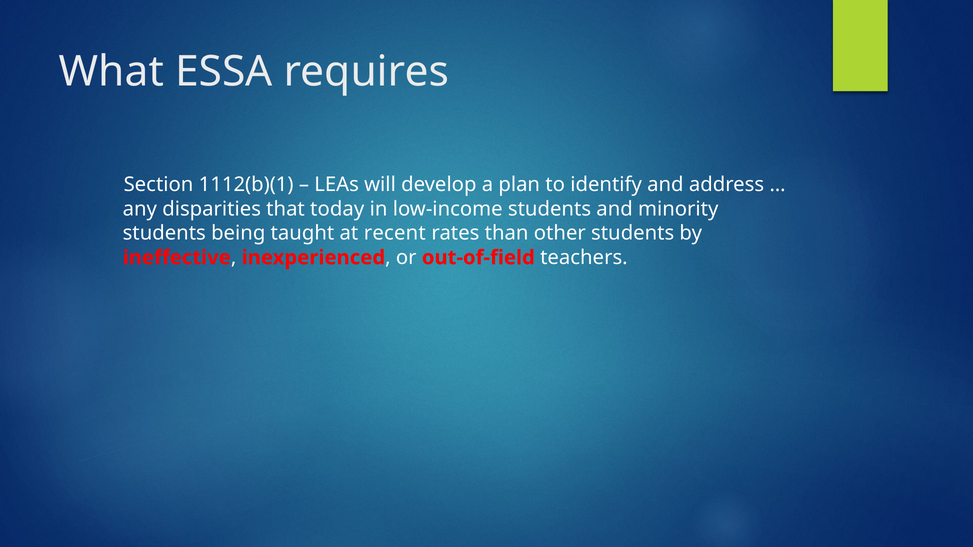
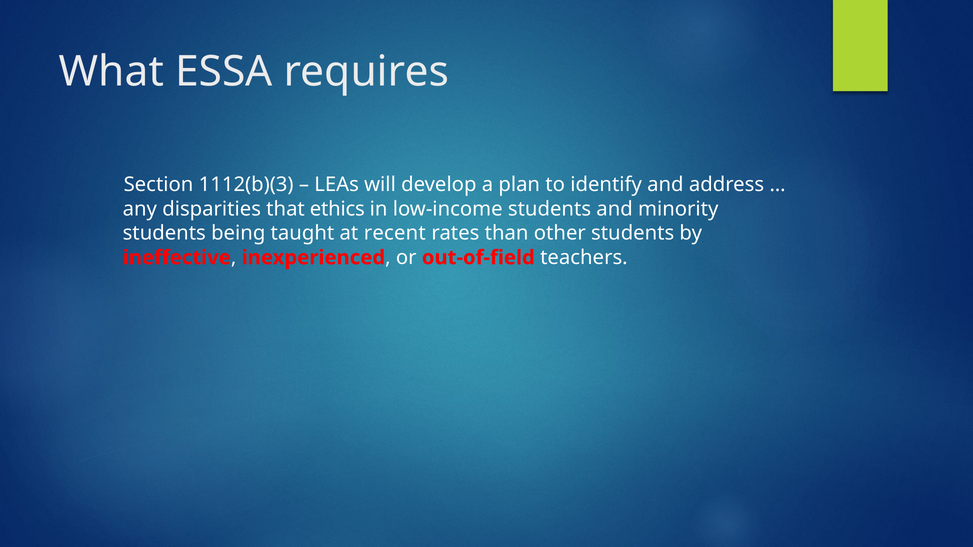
1112(b)(1: 1112(b)(1 -> 1112(b)(3 (246, 185)
today: today -> ethics (337, 209)
